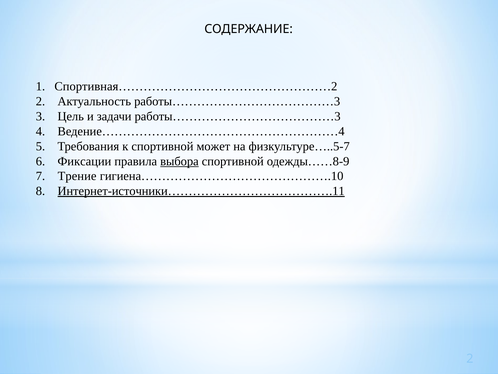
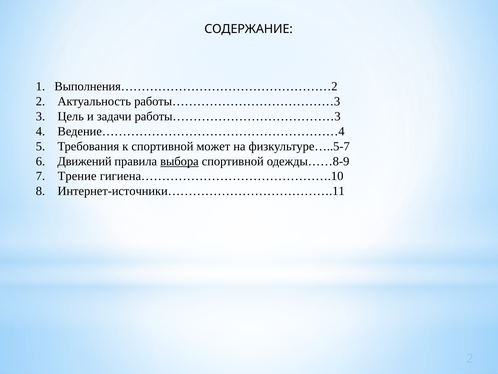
Спортивная……………………………………………2: Спортивная……………………………………………2 -> Выполнения……………………………………………2 (196, 86)
Фиксации: Фиксации -> Движений (84, 161)
Интернет-источники………………………………….11 underline: present -> none (201, 191)
